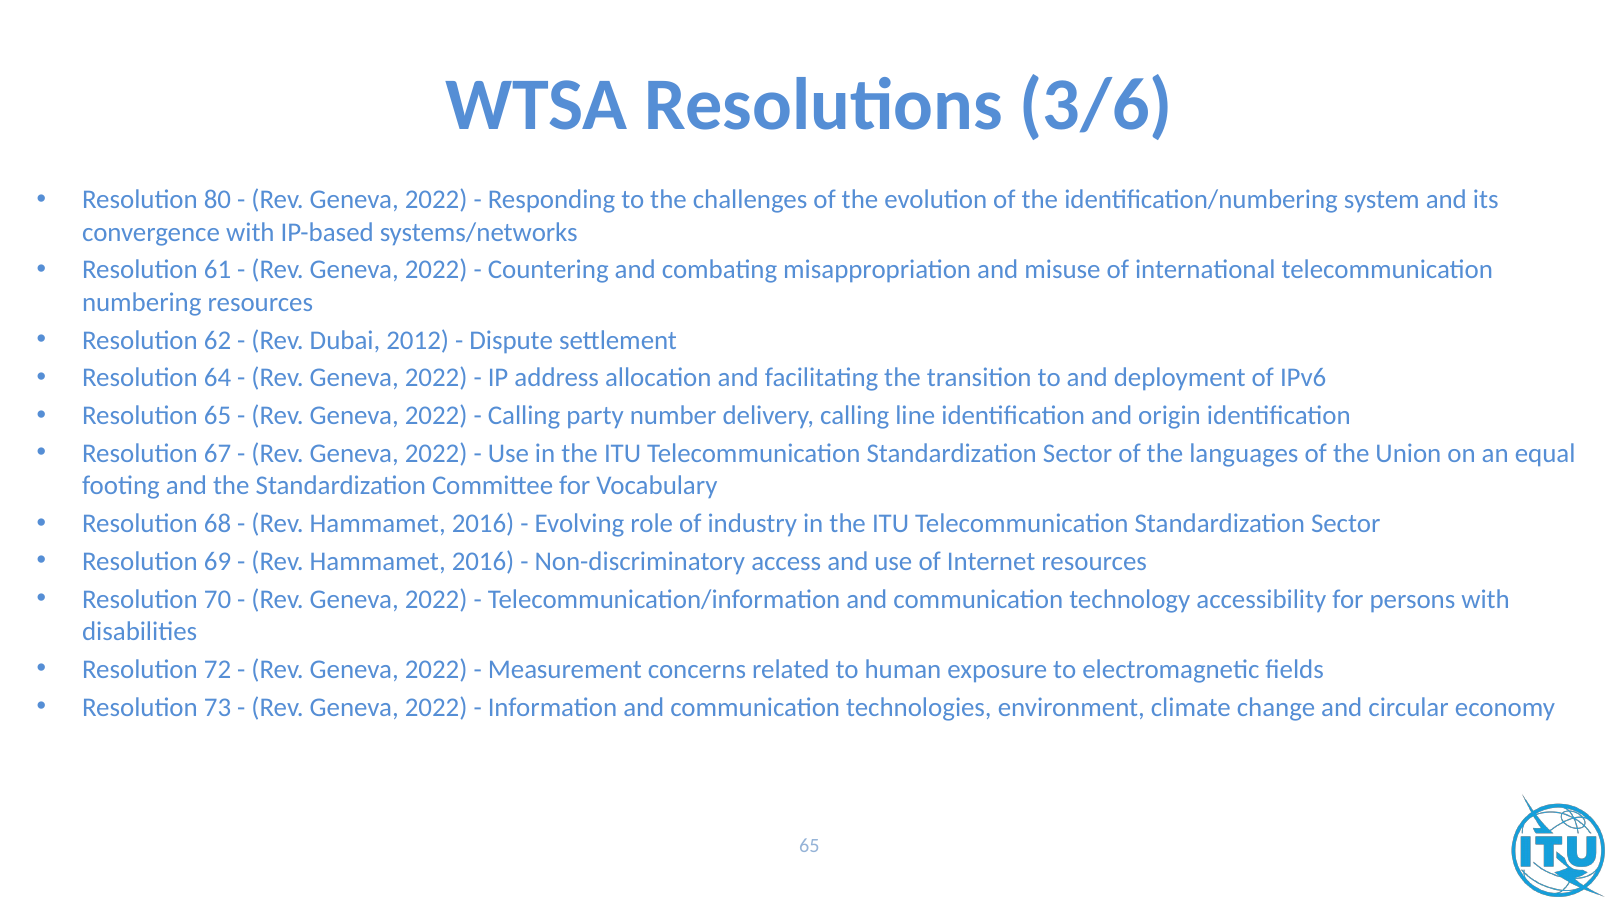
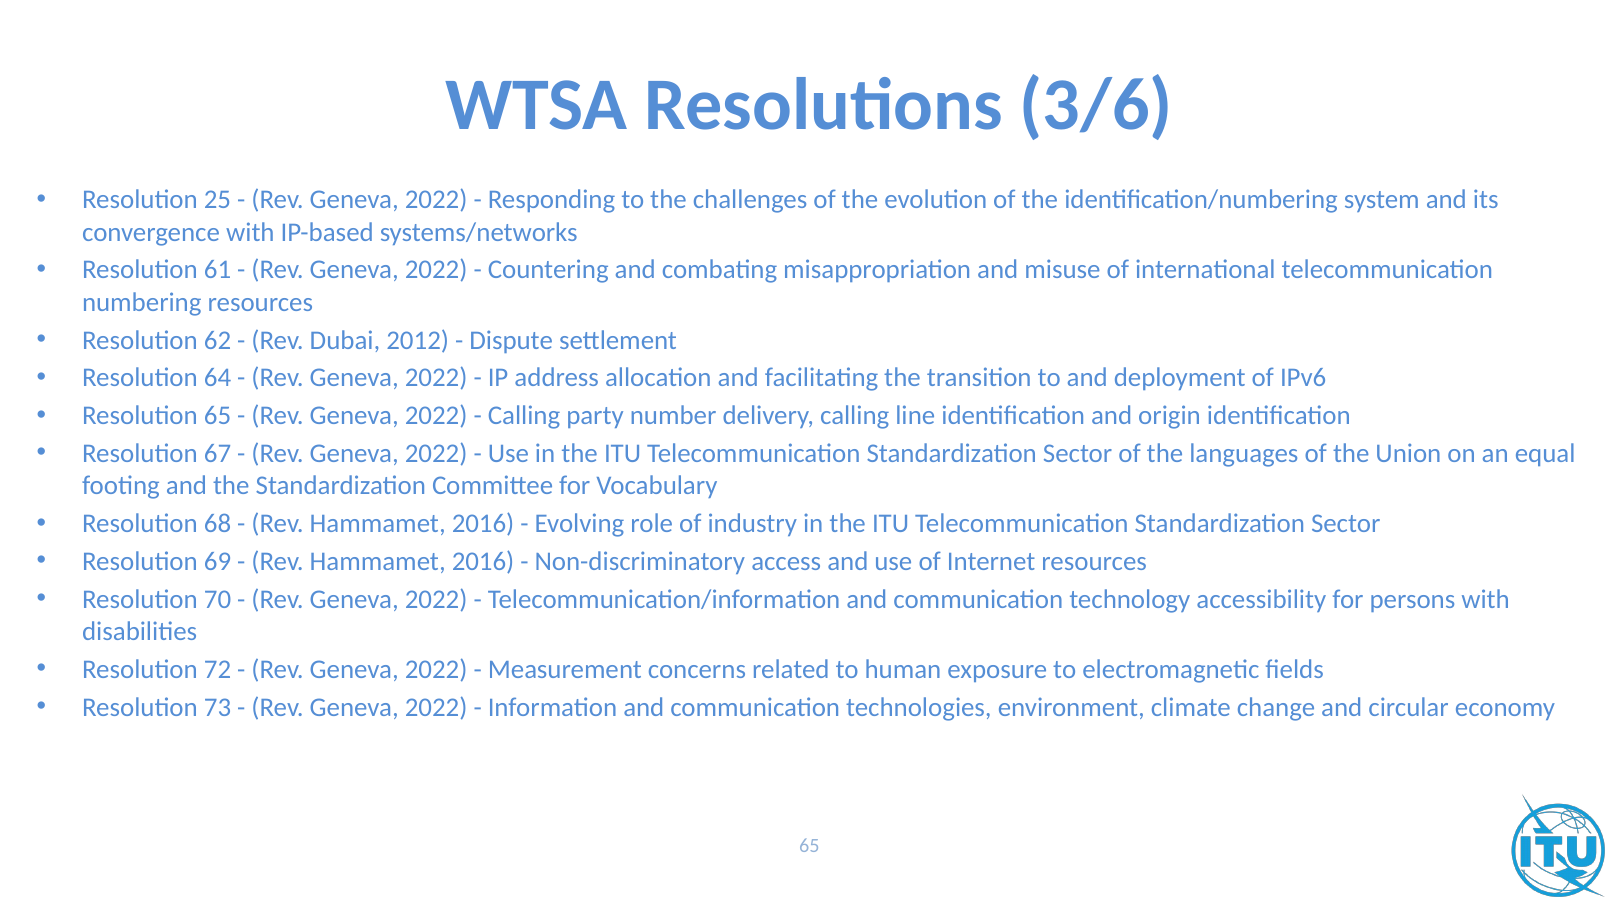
80: 80 -> 25 (217, 200)
